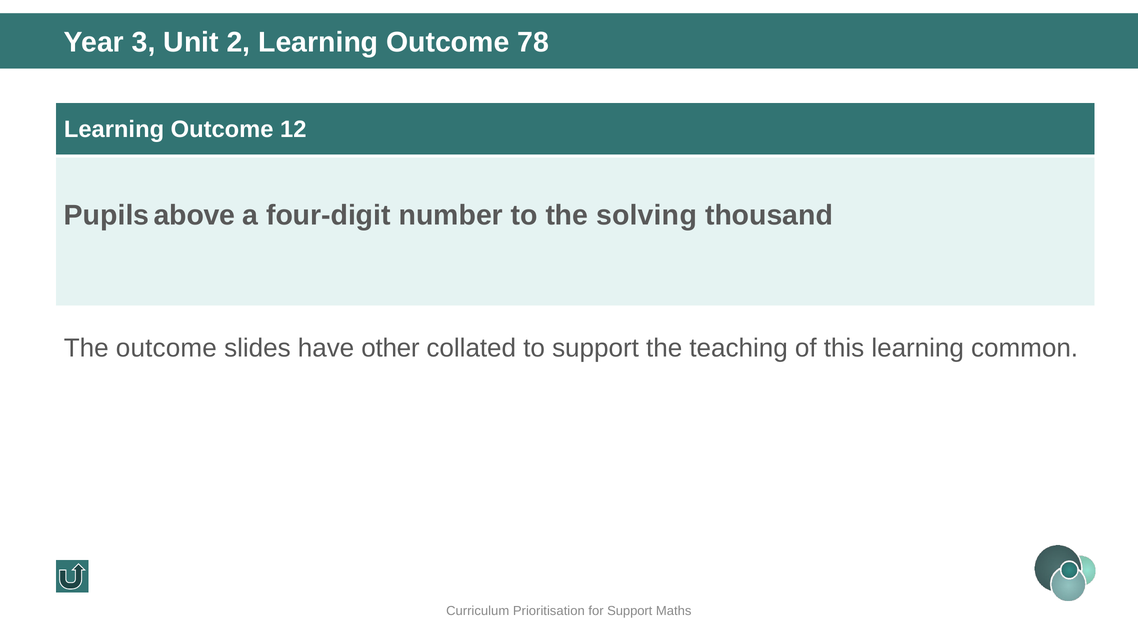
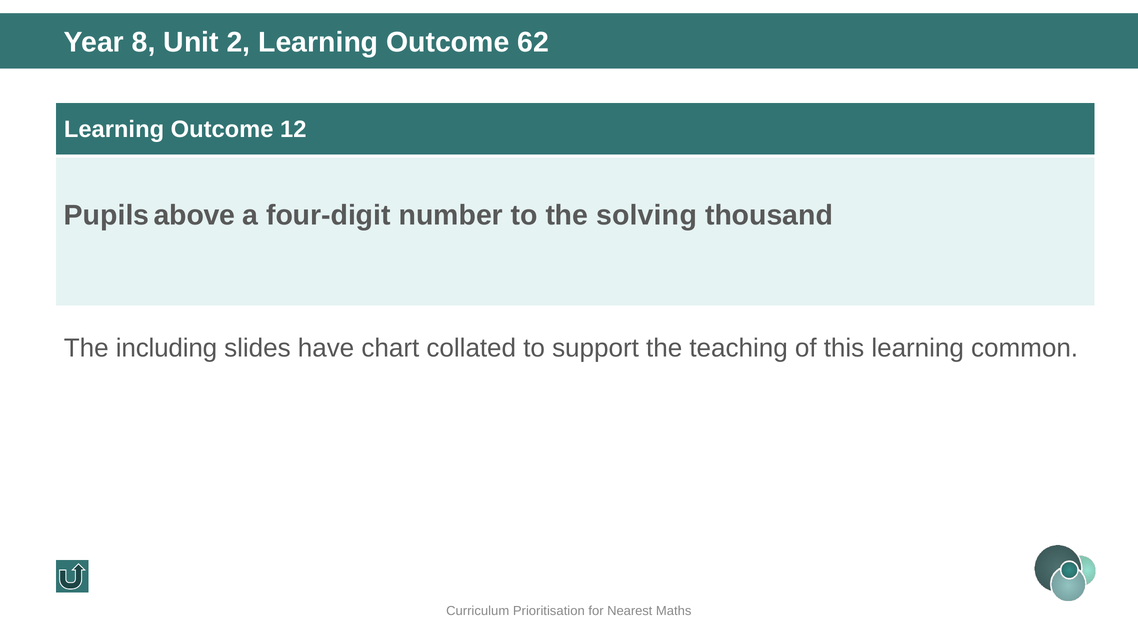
3: 3 -> 8 (144, 42)
78: 78 -> 62 (533, 42)
The outcome: outcome -> including (167, 348)
other: other -> chart (390, 348)
for Support: Support -> Nearest (630, 611)
